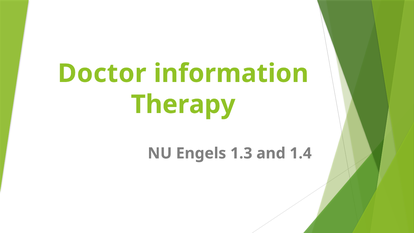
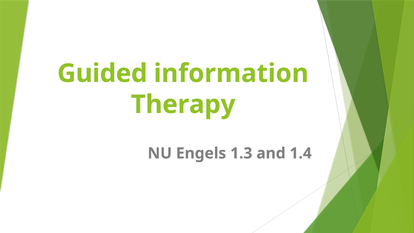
Doctor: Doctor -> Guided (102, 73)
